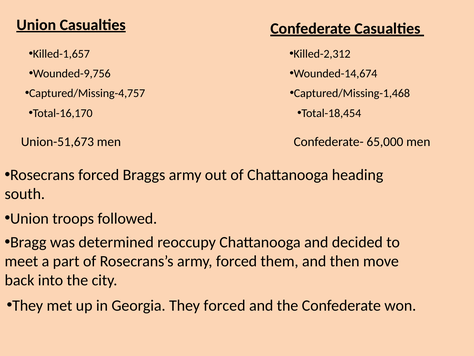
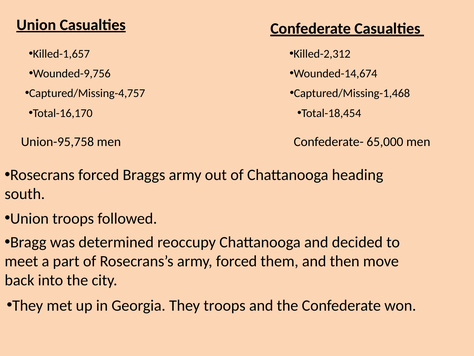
Union-51,673: Union-51,673 -> Union-95,758 (57, 142)
They forced: forced -> troops (225, 305)
